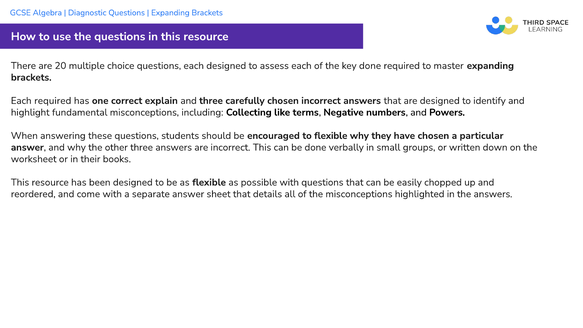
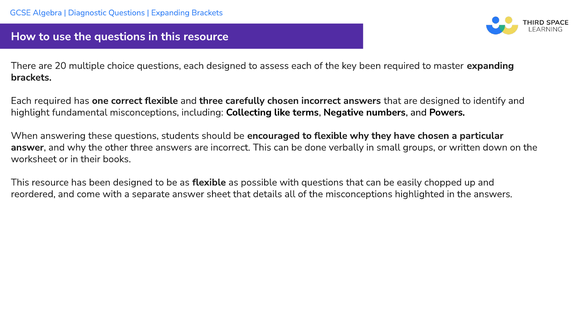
key done: done -> been (370, 66)
correct explain: explain -> flexible (161, 101)
